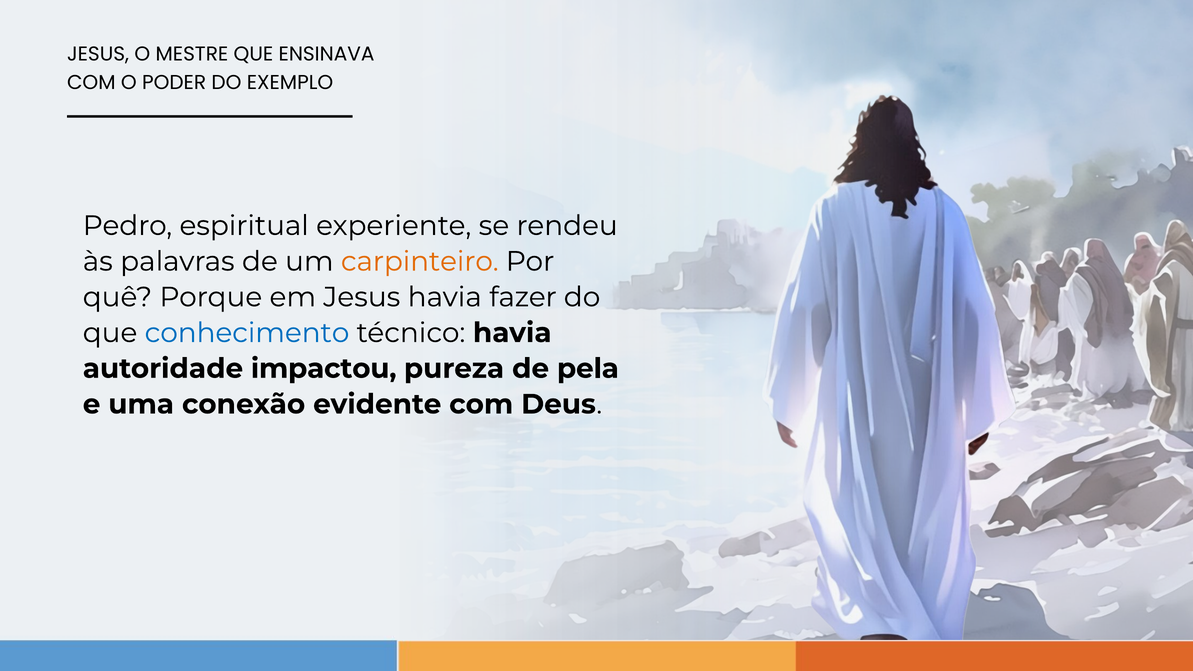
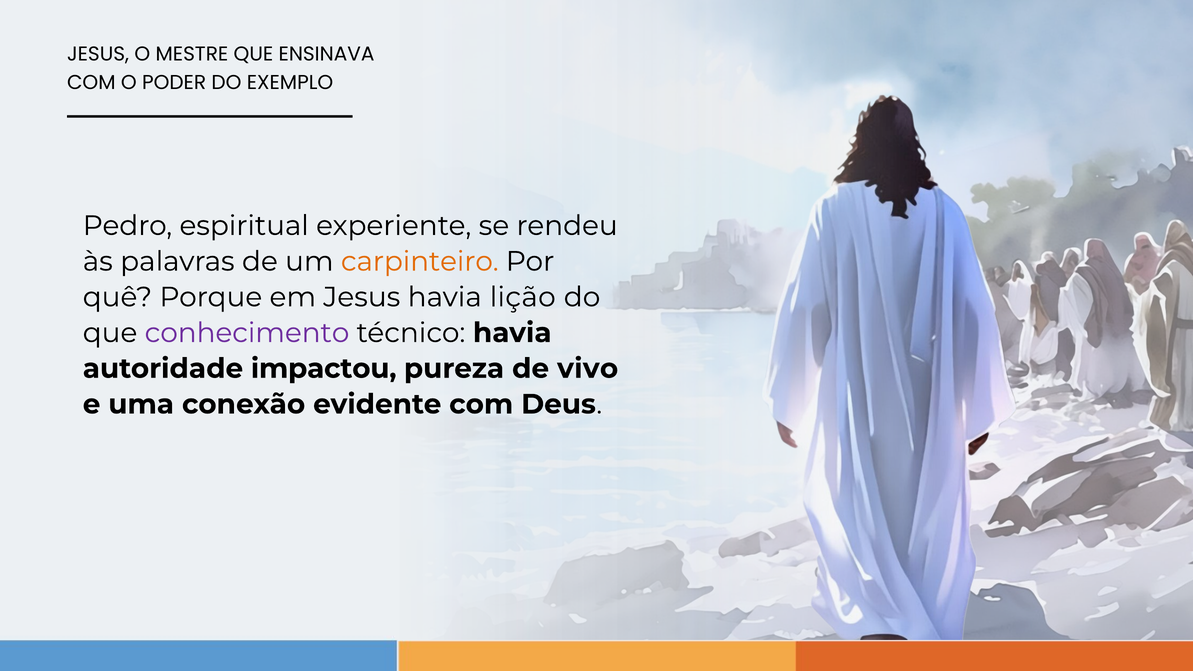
fazer: fazer -> lição (523, 297)
conhecimento colour: blue -> purple (247, 333)
pela: pela -> vivo (588, 369)
